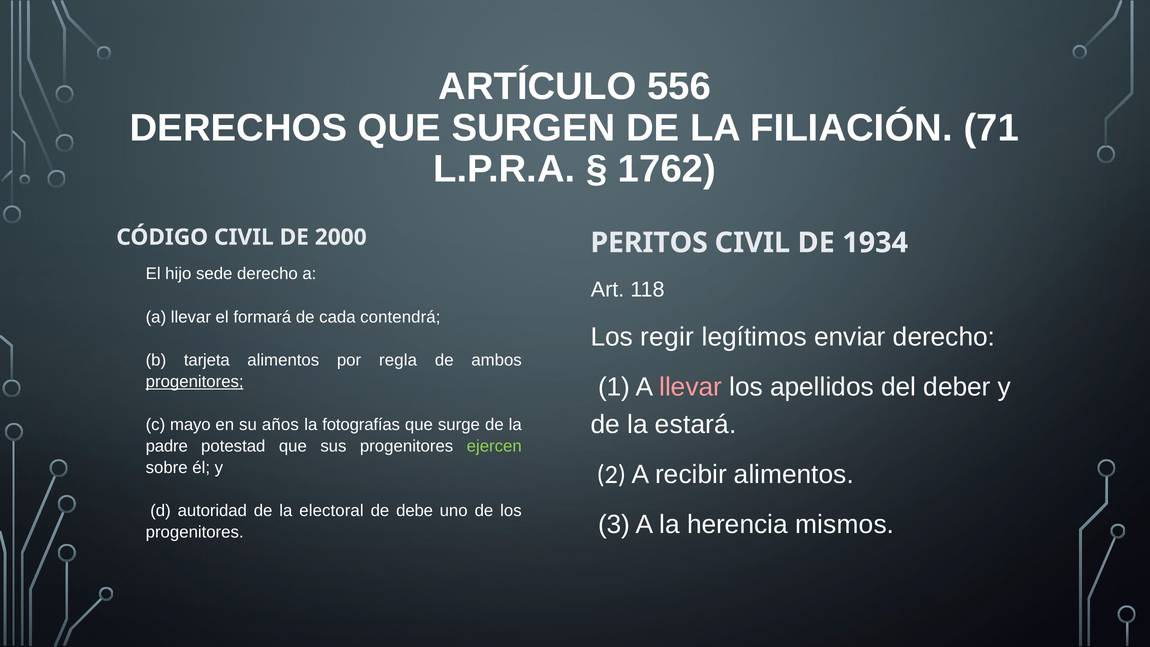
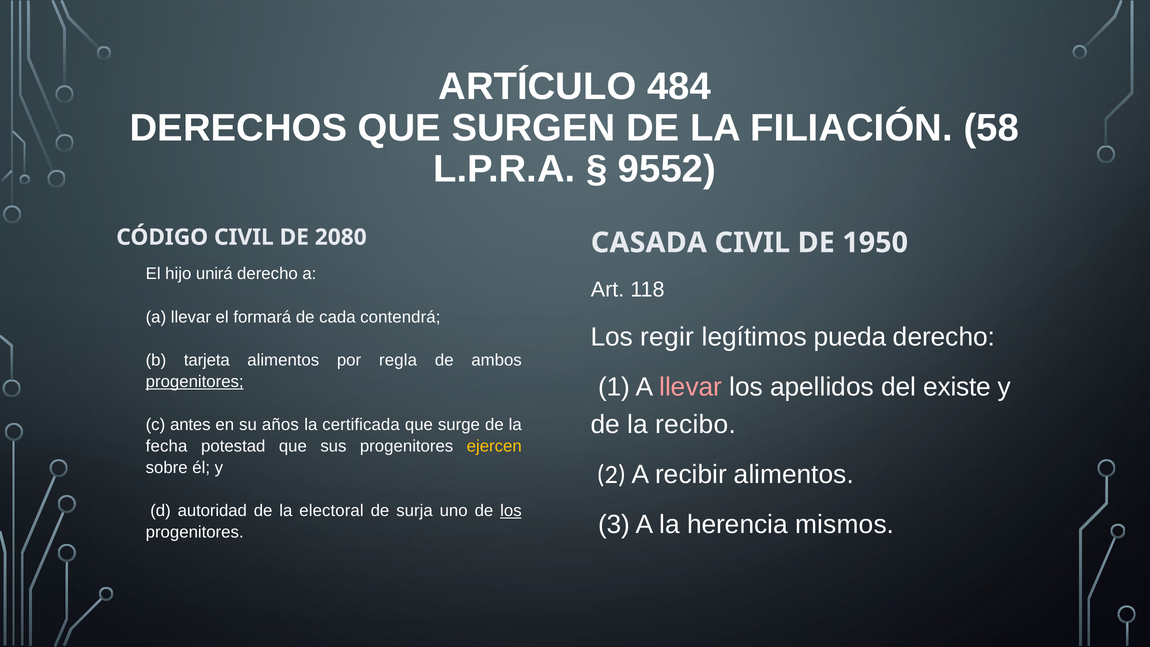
556: 556 -> 484 (679, 86)
71: 71 -> 58 (991, 128)
1762: 1762 -> 9552 (667, 169)
2000: 2000 -> 2080 (341, 237)
PERITOS: PERITOS -> CASADA (649, 243)
1934: 1934 -> 1950 (875, 243)
sede: sede -> unirá (214, 274)
enviar: enviar -> pueda (850, 337)
deber: deber -> existe (957, 387)
estará: estará -> recibo (696, 425)
mayo: mayo -> antes (190, 425)
fotografías: fotografías -> certificada (361, 425)
padre: padre -> fecha (167, 446)
ejercen colour: light green -> yellow (494, 446)
debe: debe -> surja (415, 511)
los underline: none -> present (511, 511)
